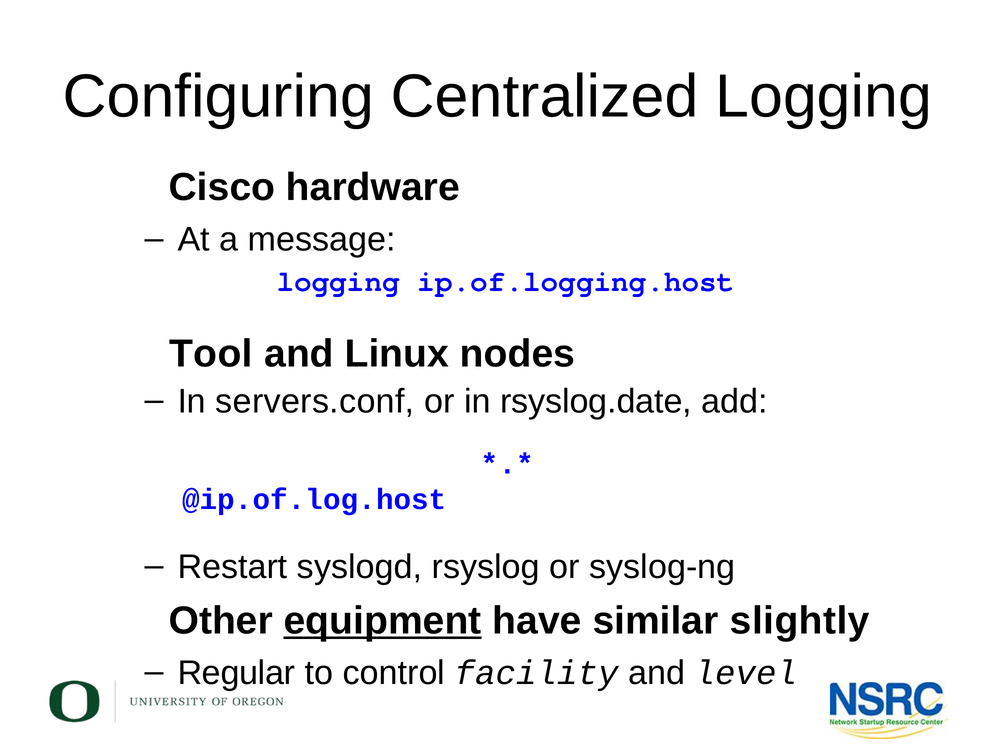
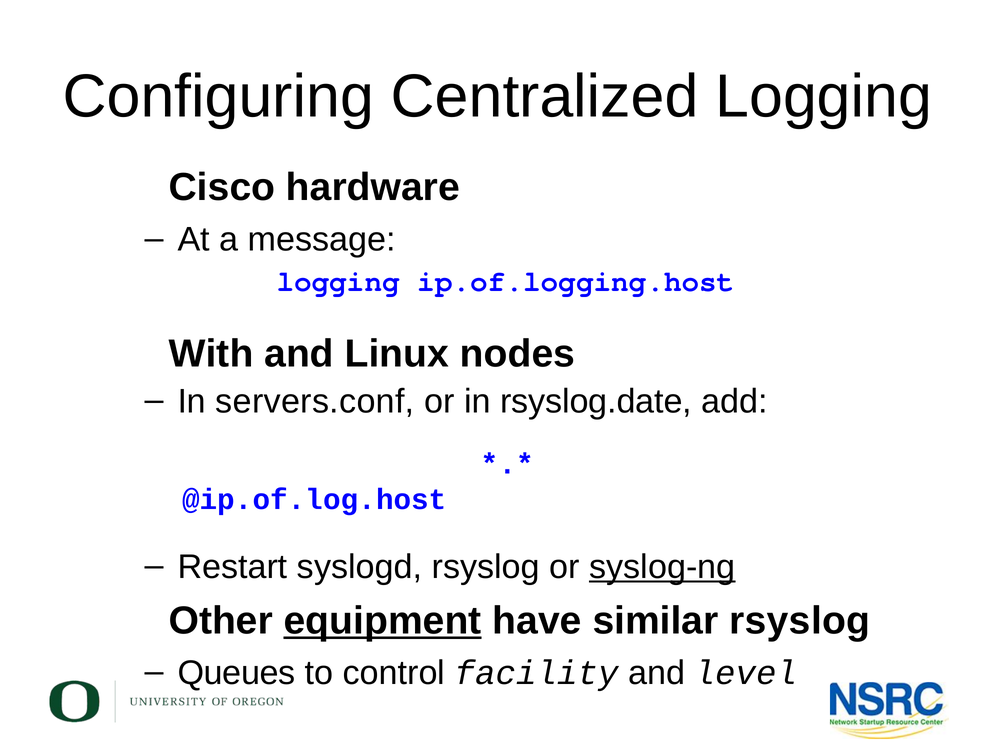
Tool: Tool -> With (211, 354)
syslog-ng underline: none -> present (662, 567)
similar slightly: slightly -> rsyslog (800, 621)
Regular: Regular -> Queues (236, 673)
